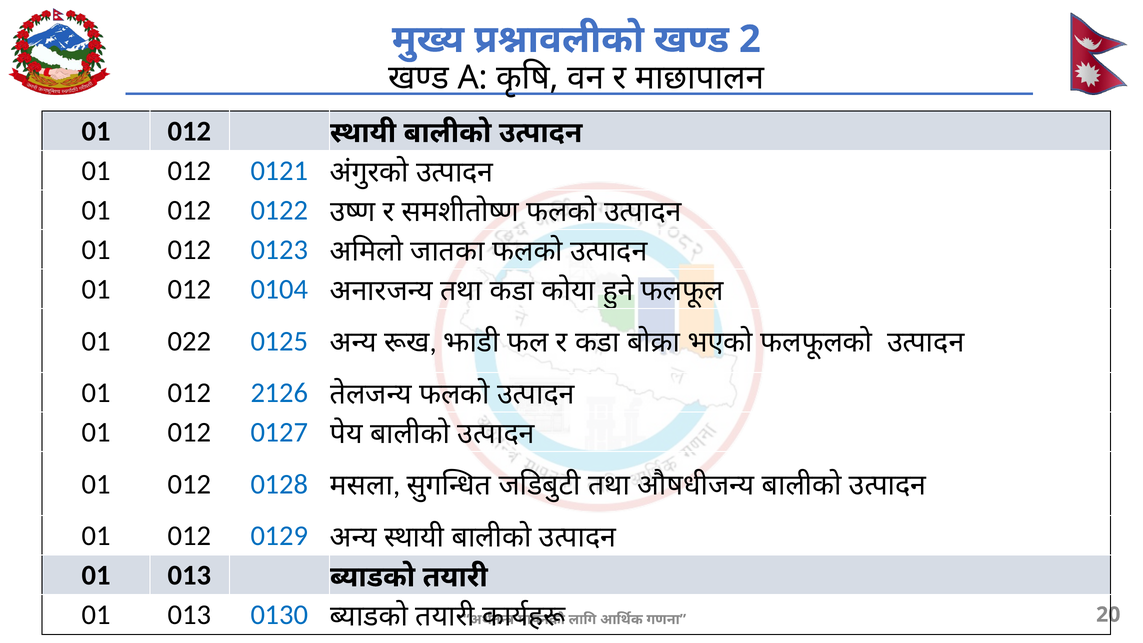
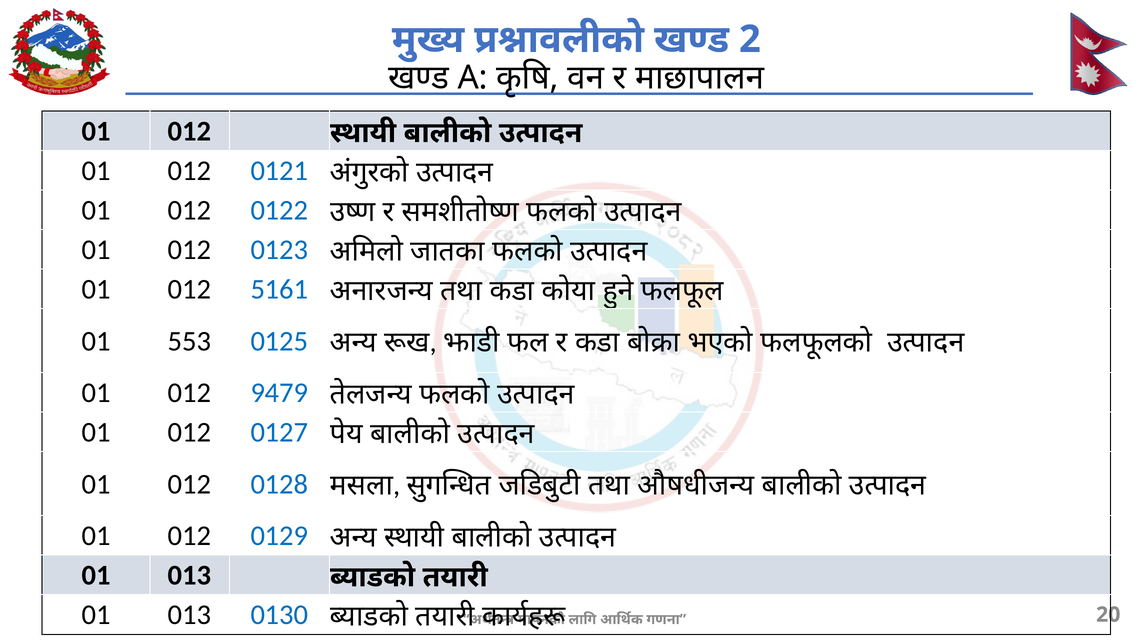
0104: 0104 -> 5161 (279, 289)
022: 022 -> 553 (190, 341)
2126: 2126 -> 9479 (279, 393)
